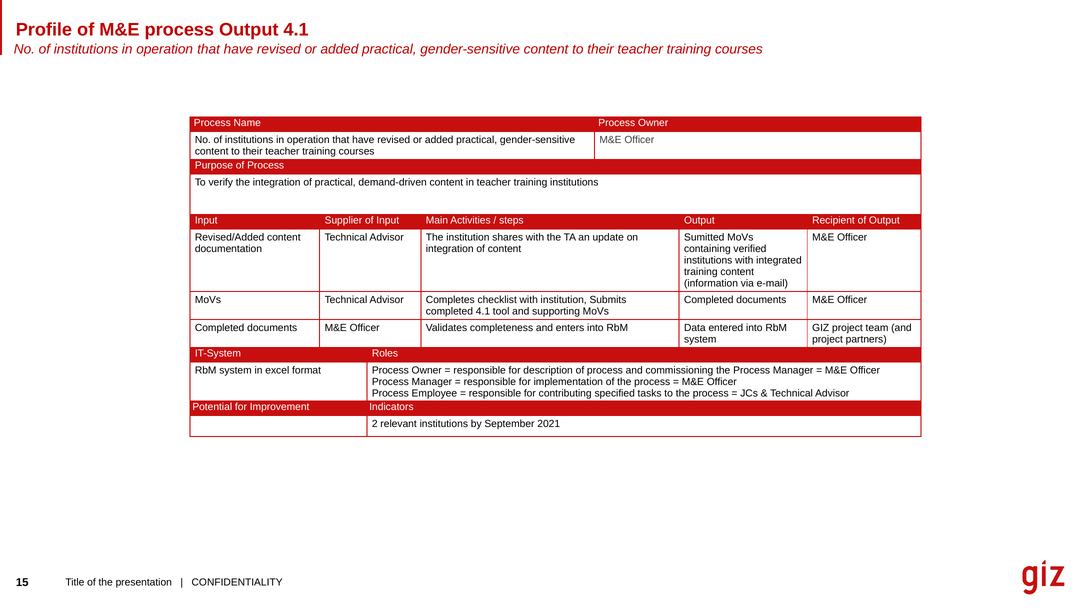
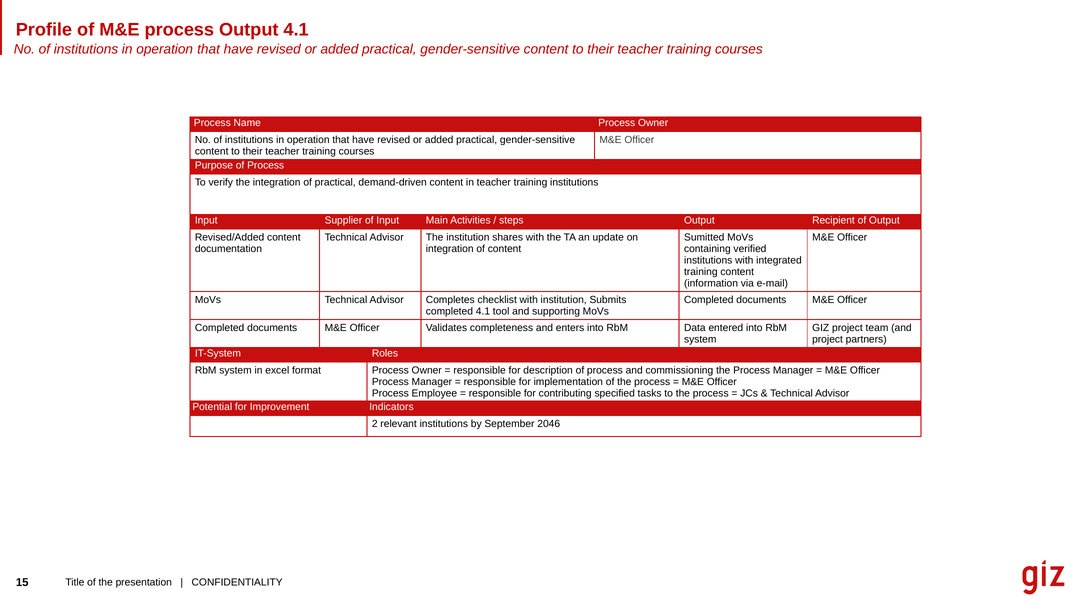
2021: 2021 -> 2046 (549, 424)
